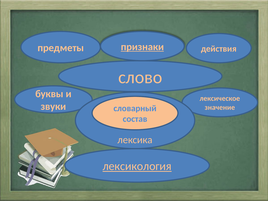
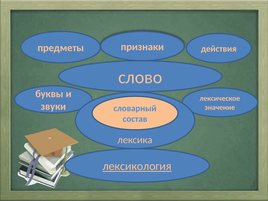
признаки underline: present -> none (142, 47)
